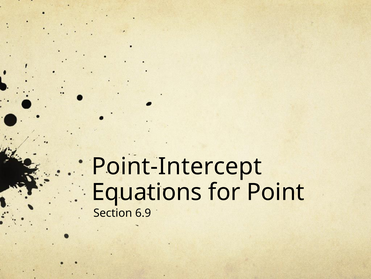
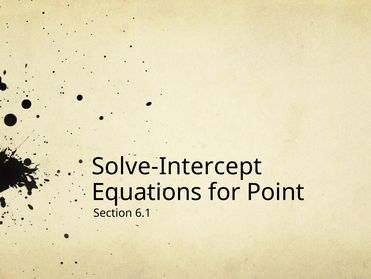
Point-Intercept: Point-Intercept -> Solve-Intercept (177, 166)
6.9: 6.9 -> 6.1 (143, 213)
